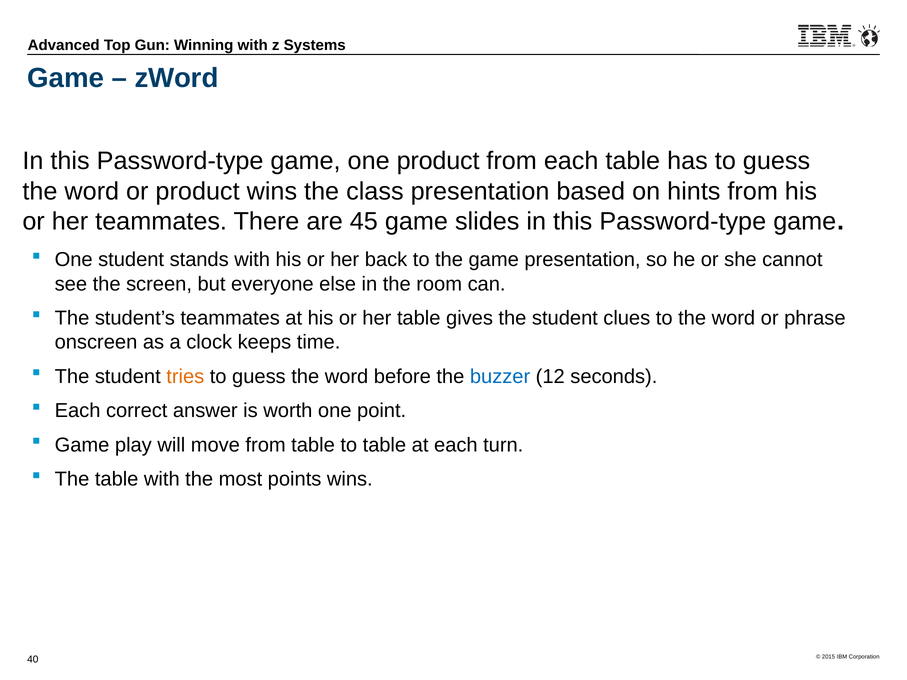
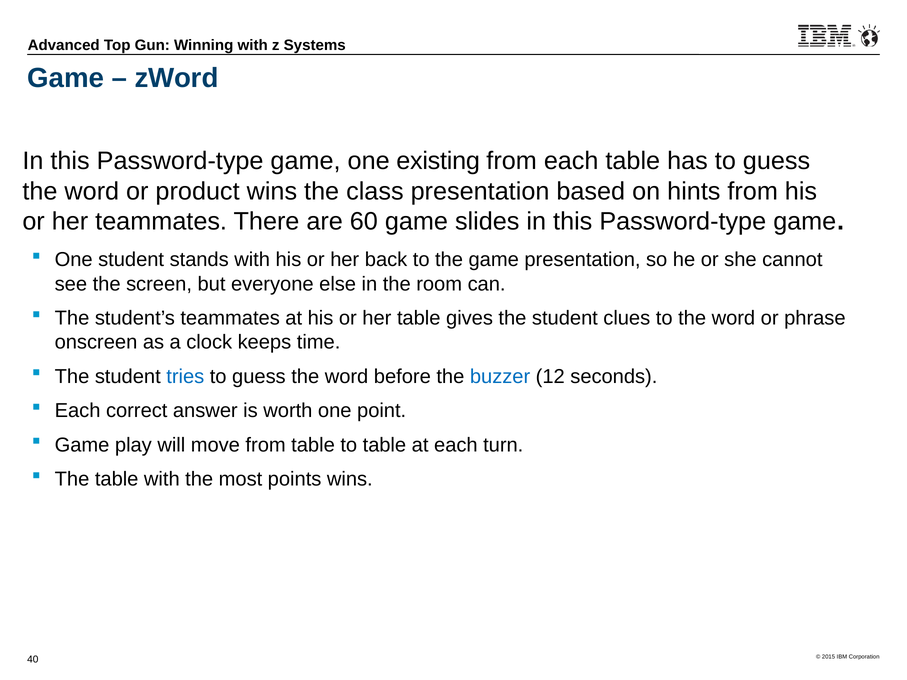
one product: product -> existing (438, 161)
45: 45 -> 60 (364, 222)
tries colour: orange -> blue (185, 377)
